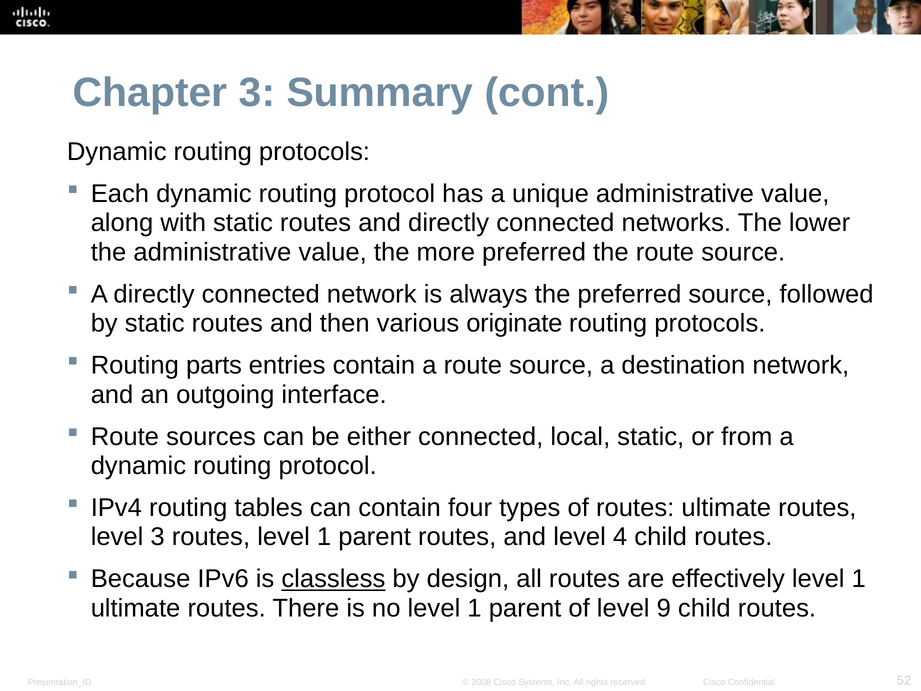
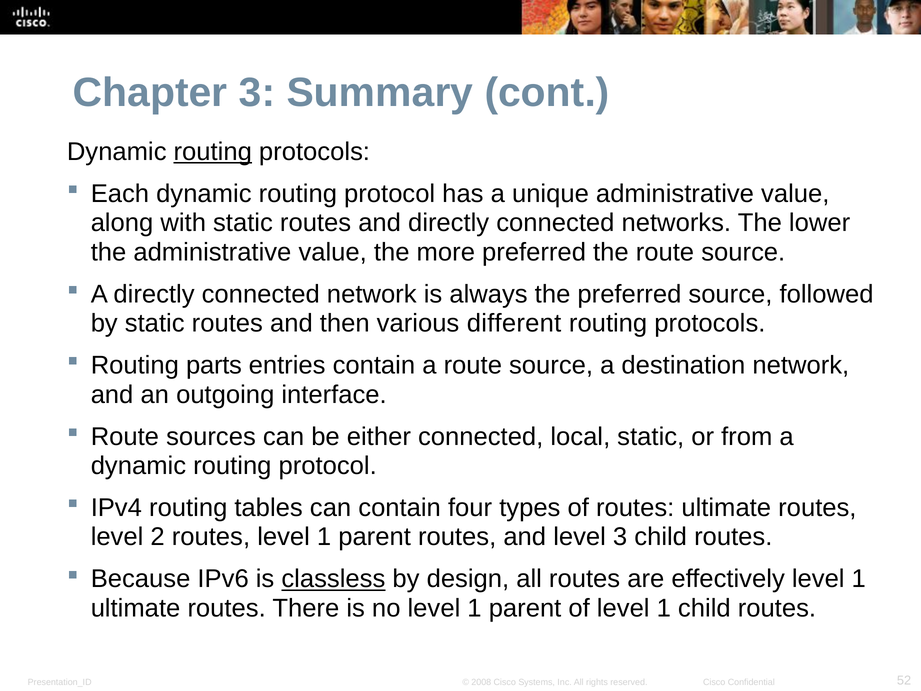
routing underline: none -> present (213, 152)
originate: originate -> different (514, 323)
level 3: 3 -> 2 (158, 537)
level 4: 4 -> 3 (620, 537)
of level 9: 9 -> 1 (664, 608)
